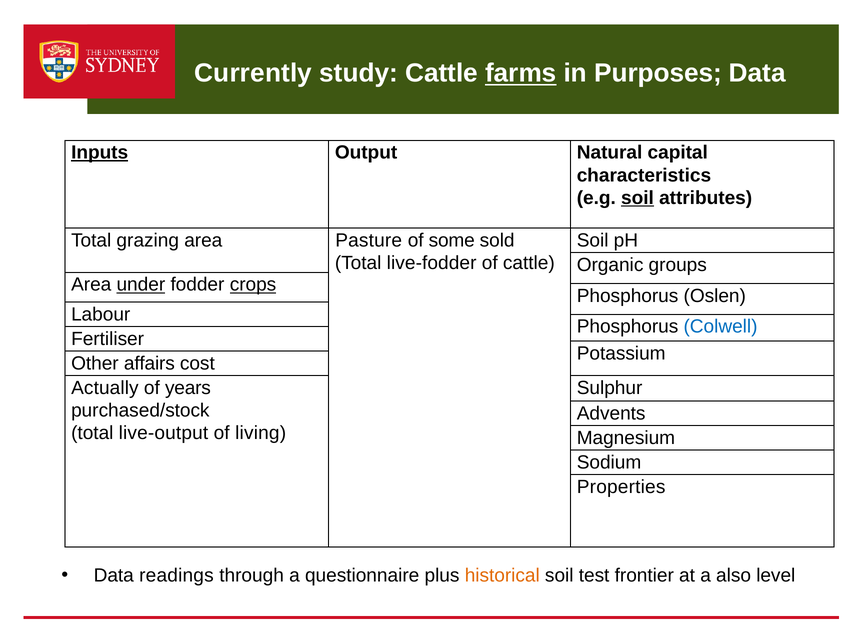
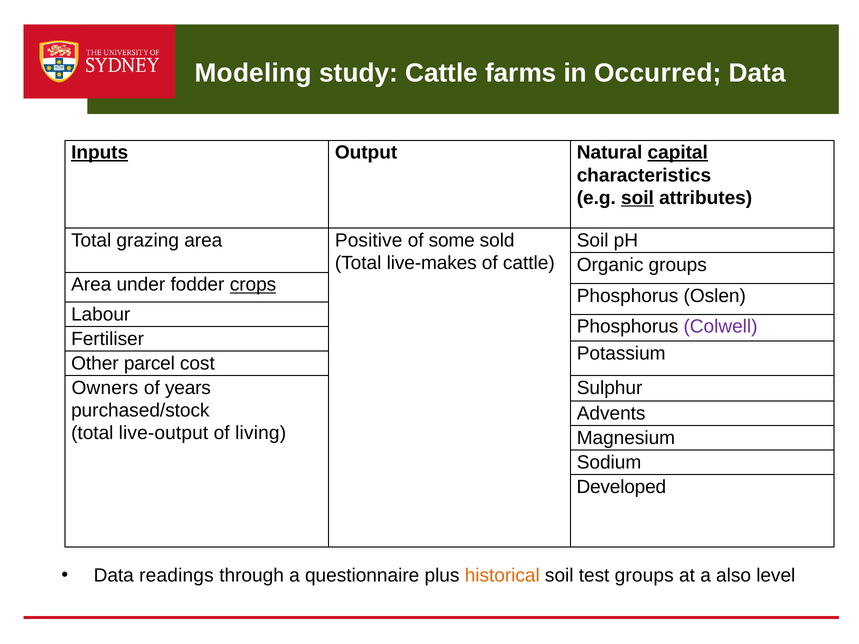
Currently: Currently -> Modeling (253, 73)
farms underline: present -> none (521, 73)
Purposes: Purposes -> Occurred (658, 73)
capital underline: none -> present (678, 153)
Pasture: Pasture -> Positive (369, 240)
live-fodder: live-fodder -> live-makes (432, 263)
under underline: present -> none (141, 285)
Colwell colour: blue -> purple (721, 327)
affairs: affairs -> parcel (149, 363)
Actually: Actually -> Owners (105, 388)
Properties: Properties -> Developed (621, 487)
test frontier: frontier -> groups (644, 576)
